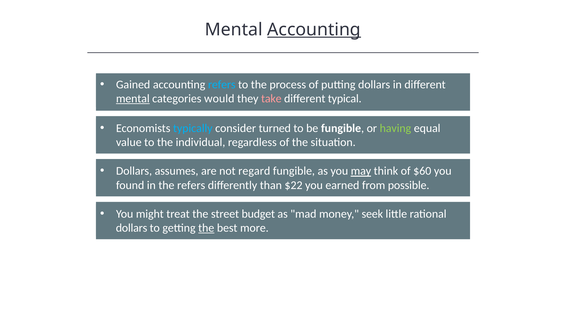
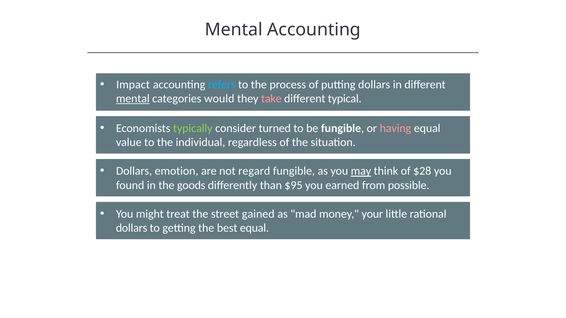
Accounting underline: present -> none (314, 30)
Gained: Gained -> Impact (133, 85)
typically colour: light blue -> light green (193, 128)
having colour: light green -> pink (395, 128)
assumes: assumes -> emotion (177, 171)
$60: $60 -> $28 (422, 171)
the refers: refers -> goods (191, 185)
$22: $22 -> $95 (293, 185)
budget: budget -> gained (258, 214)
seek: seek -> your (372, 214)
the underline: present -> none (206, 228)
best more: more -> equal (254, 228)
